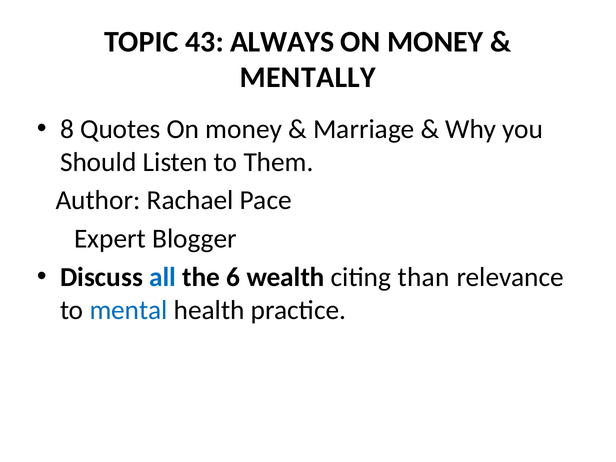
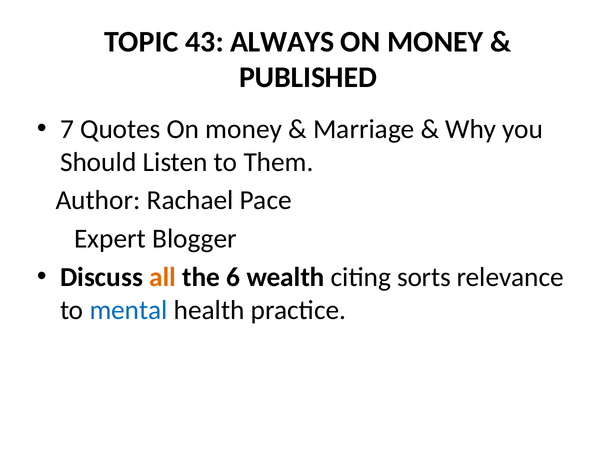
MENTALLY: MENTALLY -> PUBLISHED (308, 78)
8: 8 -> 7 (67, 129)
all colour: blue -> orange (163, 277)
than: than -> sorts (424, 277)
